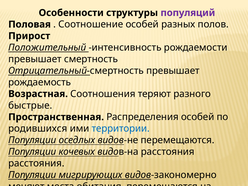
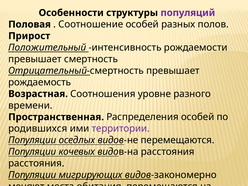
теряют: теряют -> уровне (154, 94)
быстрые: быстрые -> времени (30, 105)
территории colour: blue -> purple (121, 129)
